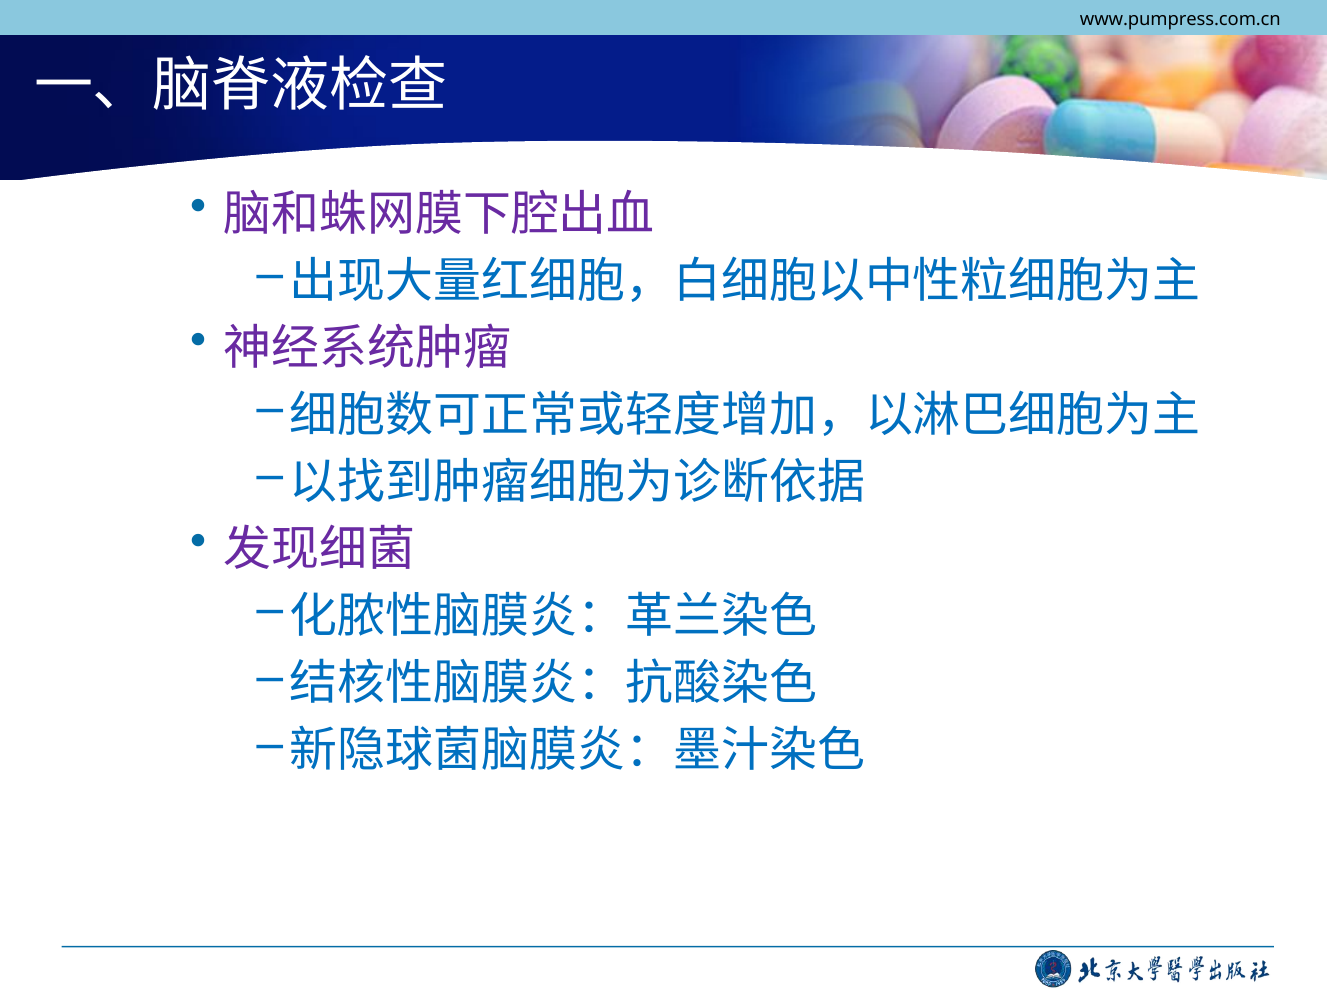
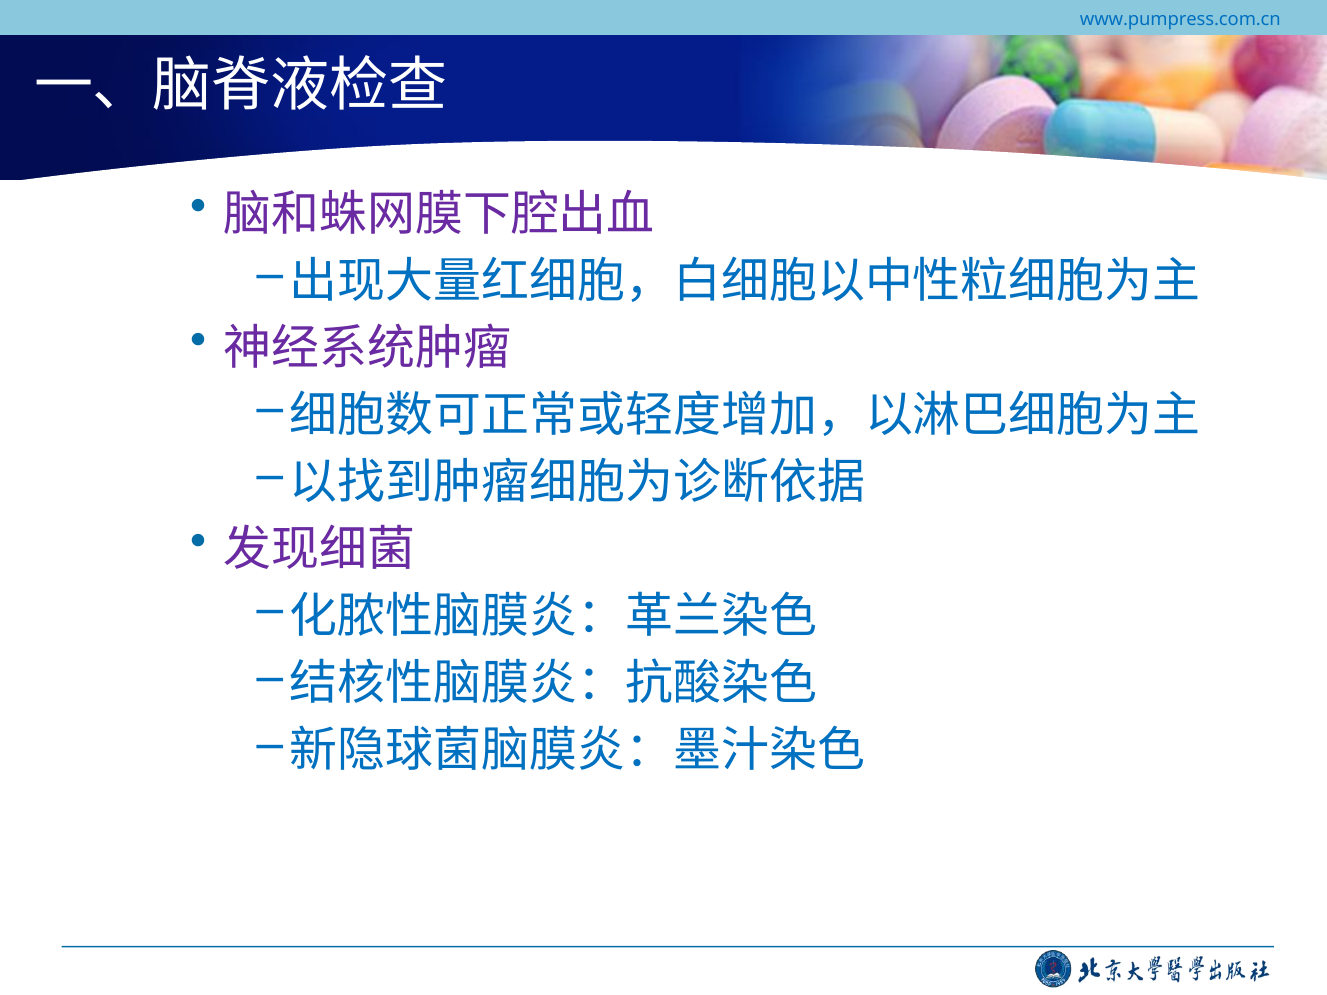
www.pumpress.com.cn colour: black -> blue (1180, 19)
